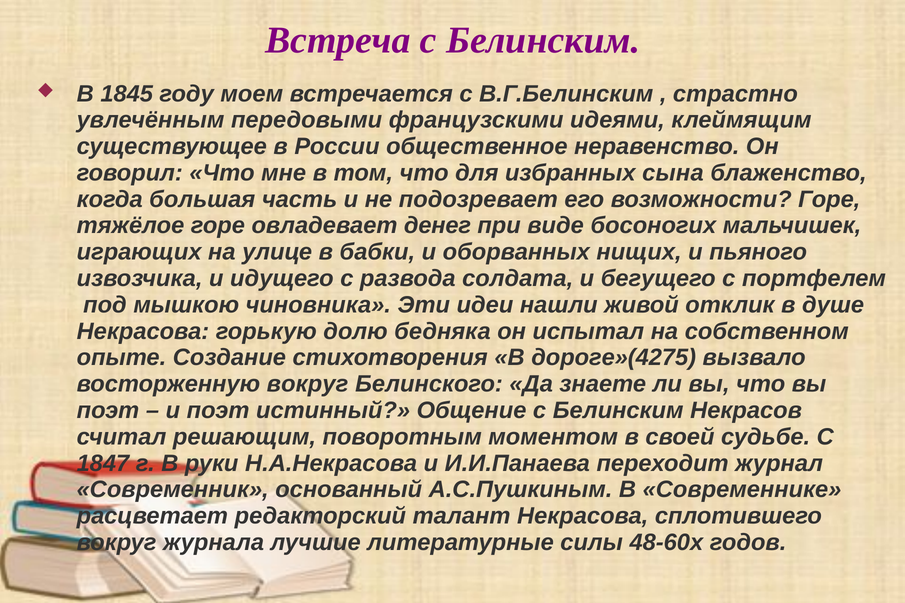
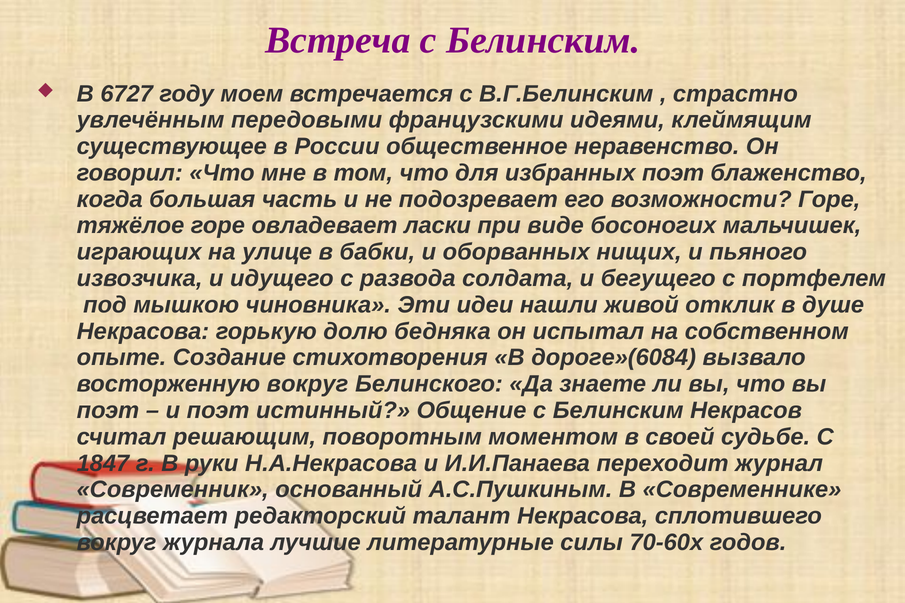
1845: 1845 -> 6727 (127, 94)
избранных сына: сына -> поэт (673, 173)
денег: денег -> ласки (437, 226)
дороге»(4275: дороге»(4275 -> дороге»(6084 (614, 358)
48-60х: 48-60х -> 70-60х (666, 543)
